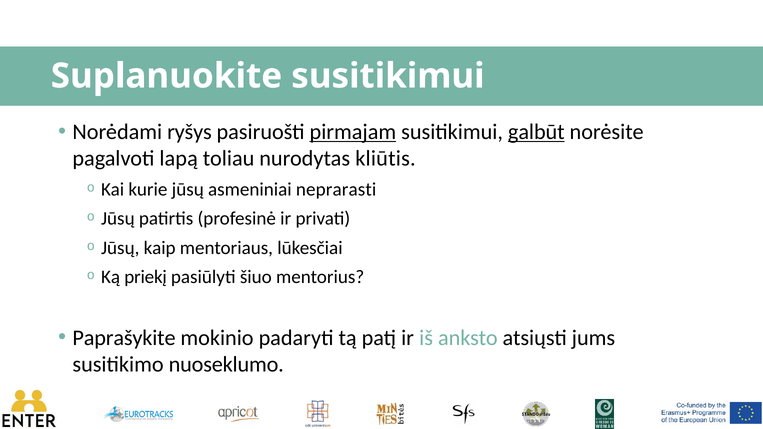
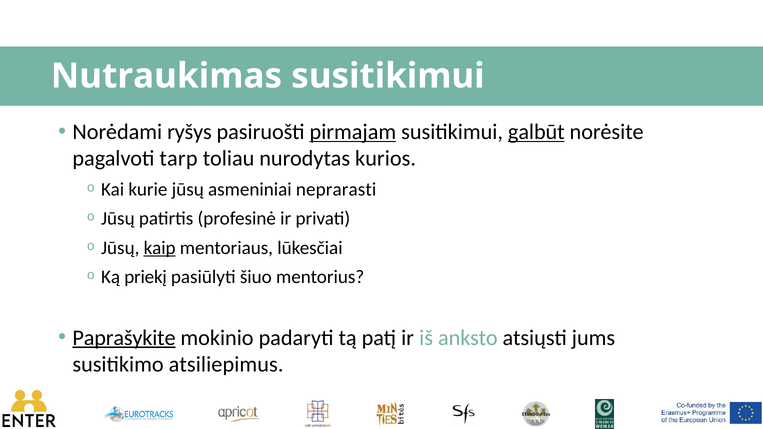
Suplanuokite: Suplanuokite -> Nutraukimas (166, 76)
lapą: lapą -> tarp (179, 159)
kliūtis: kliūtis -> kurios (386, 159)
kaip underline: none -> present (160, 248)
Paprašykite underline: none -> present (124, 338)
nuoseklumo: nuoseklumo -> atsiliepimus (226, 365)
